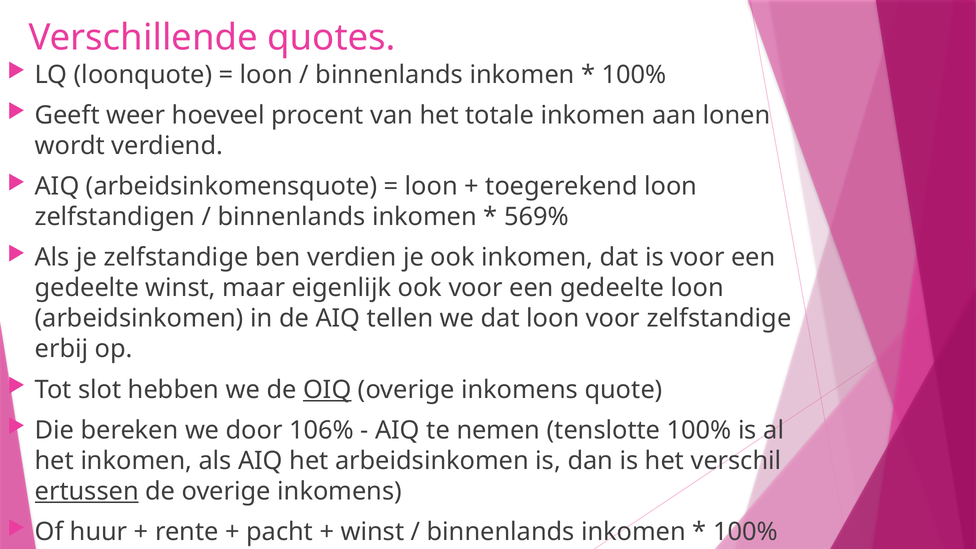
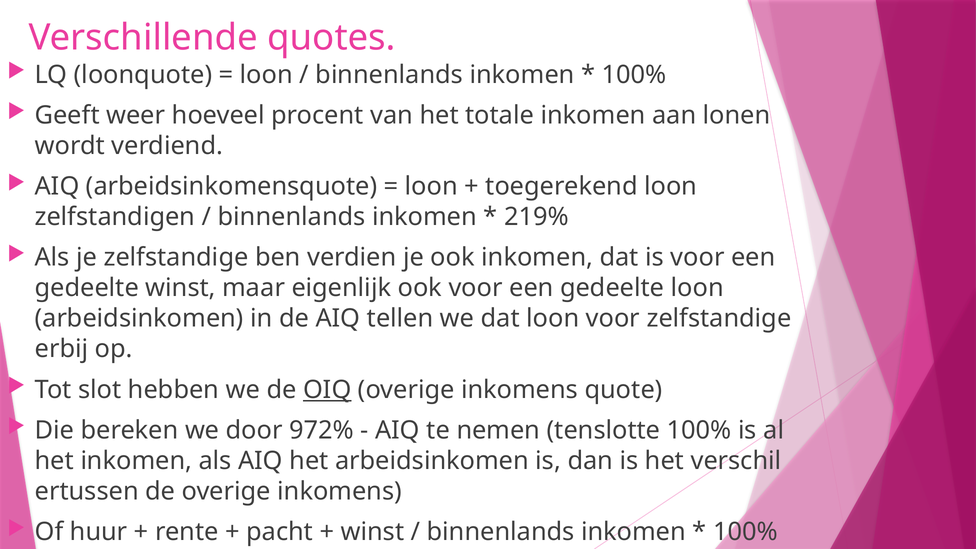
569%: 569% -> 219% (536, 217)
106%: 106% -> 972% (322, 430)
ertussen underline: present -> none (87, 491)
